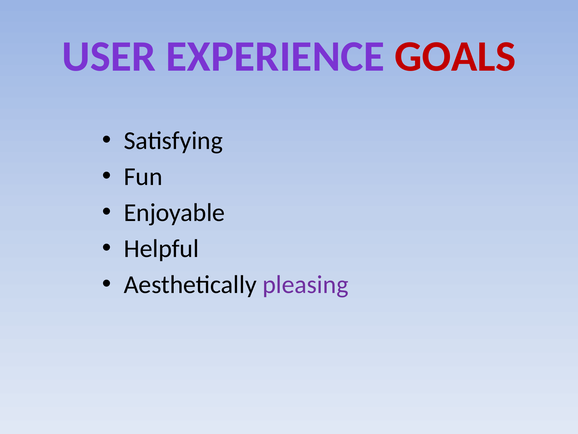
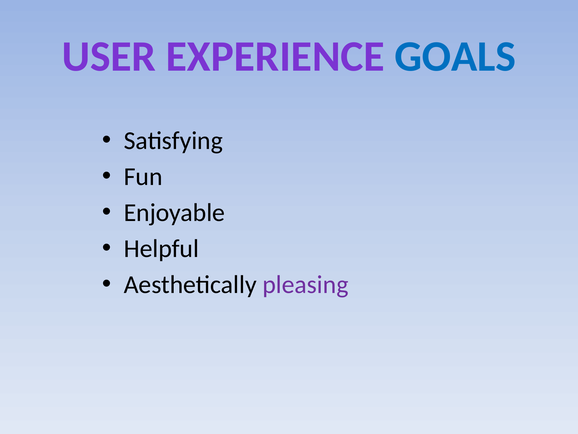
GOALS colour: red -> blue (455, 57)
